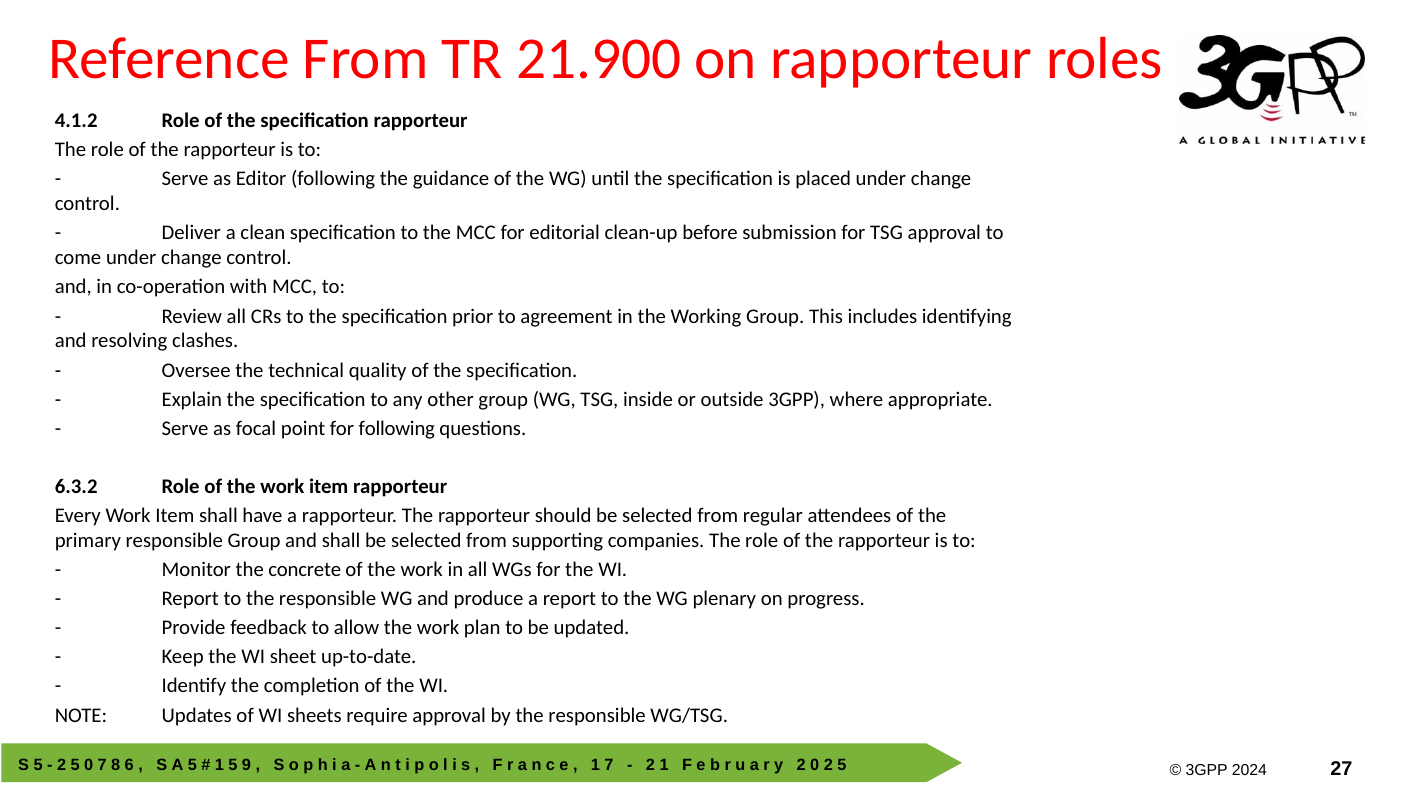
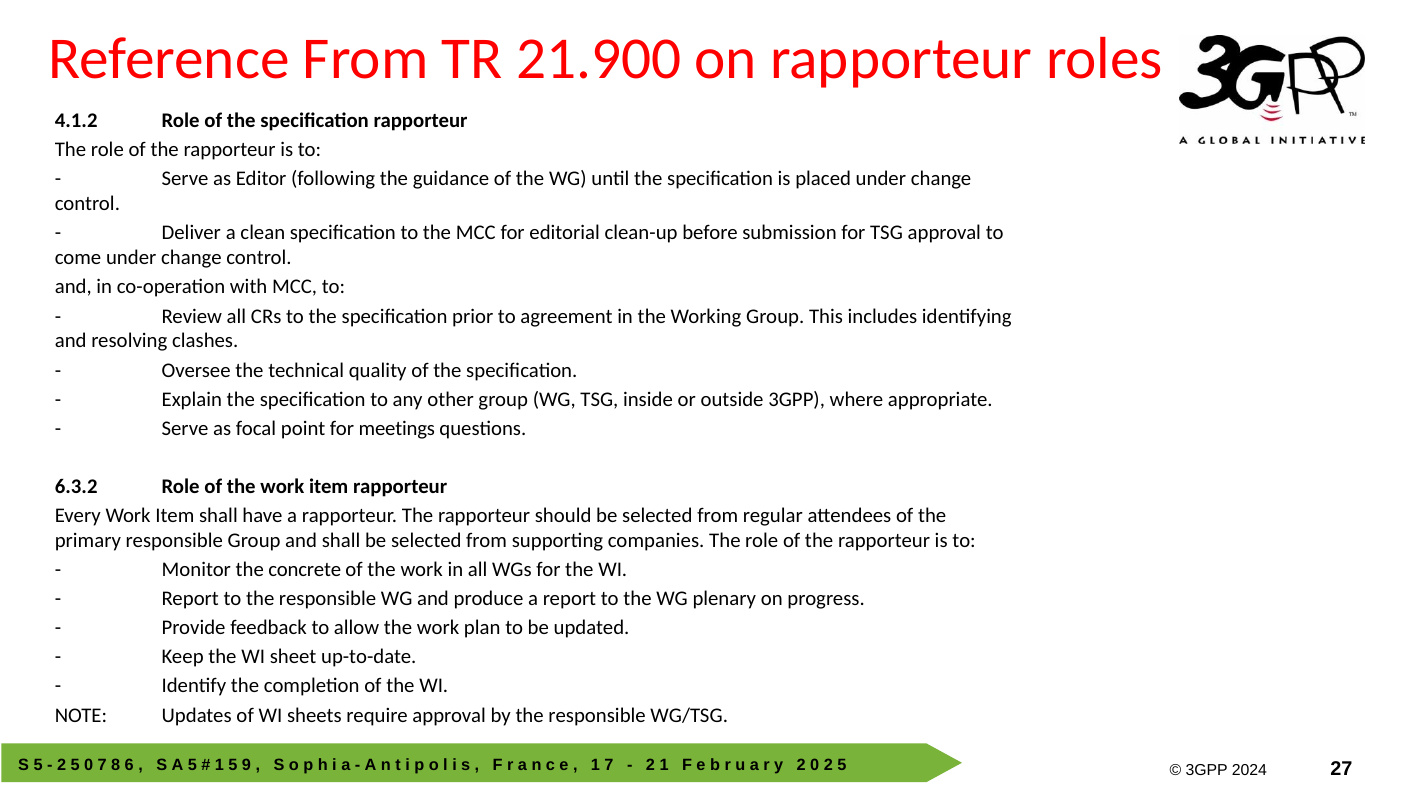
for following: following -> meetings (397, 428)
